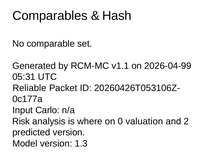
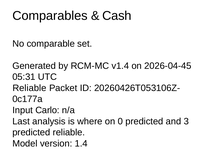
Hash: Hash -> Cash (117, 16)
v1.1: v1.1 -> v1.4 (120, 65)
2026-04-99: 2026-04-99 -> 2026-04-45 (168, 65)
Risk: Risk -> Last (21, 121)
0 valuation: valuation -> predicted (144, 121)
2: 2 -> 3 (186, 121)
predicted version: version -> reliable (69, 132)
1.3: 1.3 -> 1.4 (81, 143)
